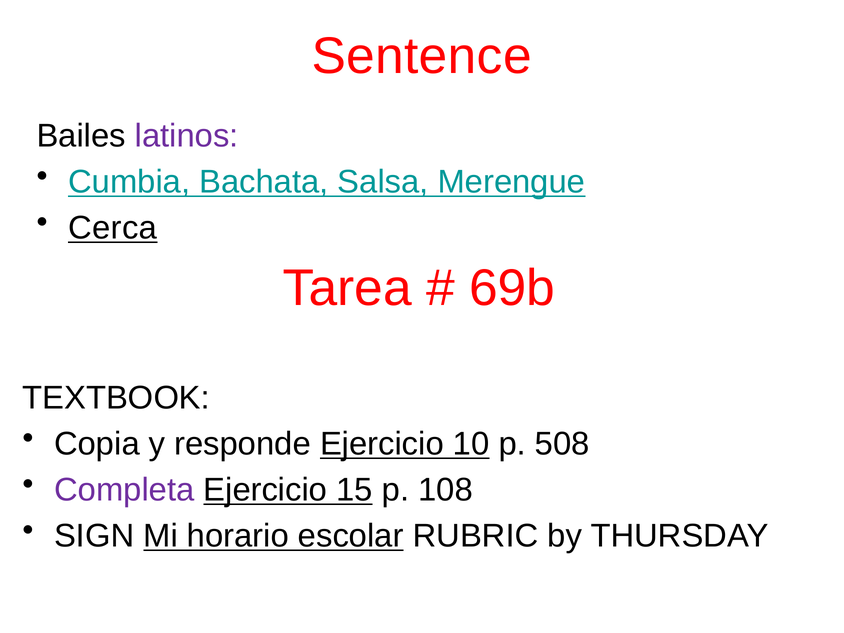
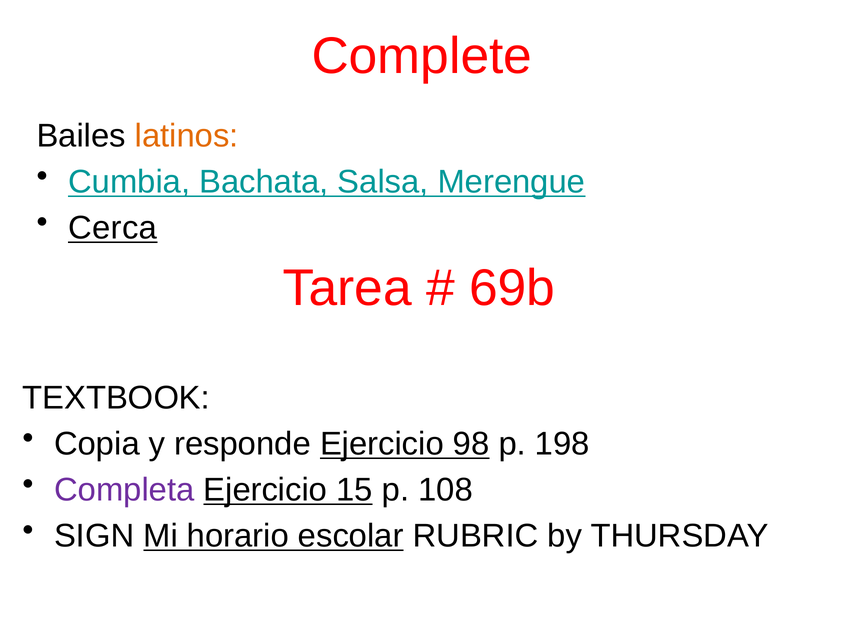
Sentence: Sentence -> Complete (422, 56)
latinos colour: purple -> orange (187, 136)
10: 10 -> 98 (471, 444)
508: 508 -> 198 (562, 444)
